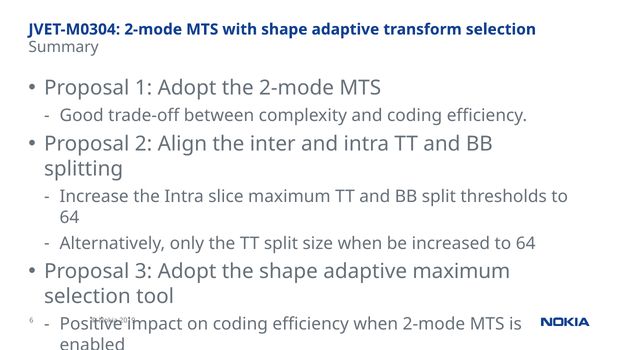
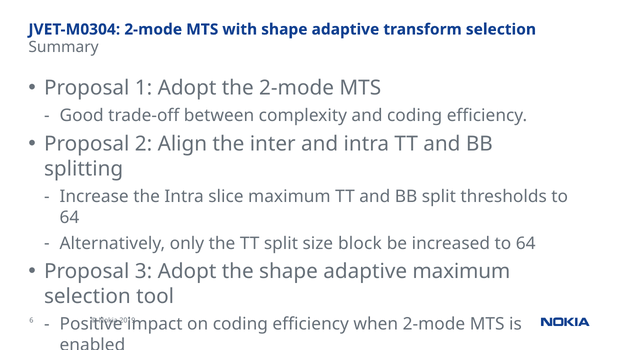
size when: when -> block (360, 243)
